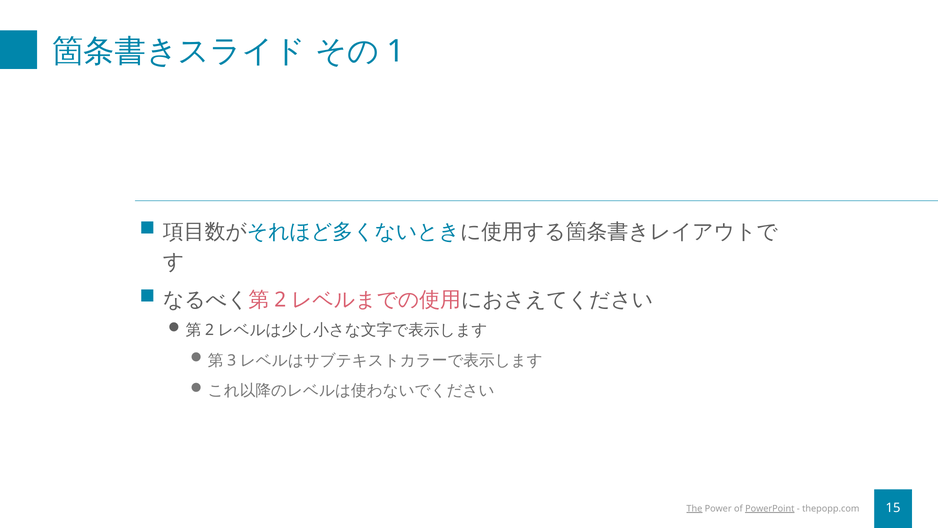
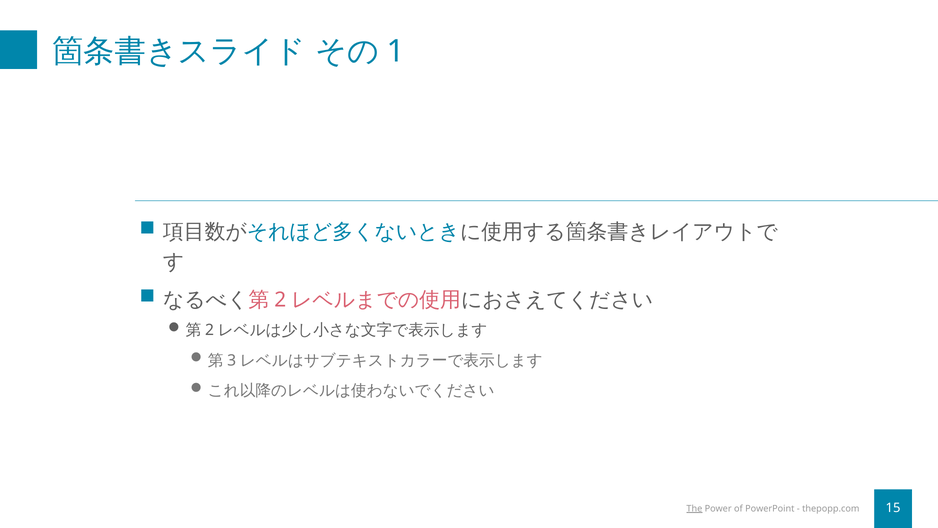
PowerPoint underline: present -> none (770, 508)
